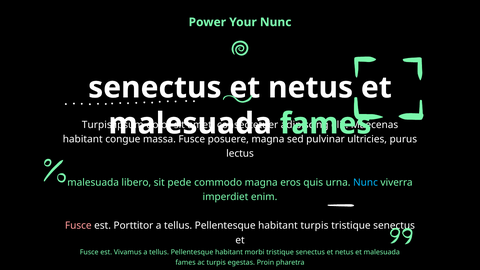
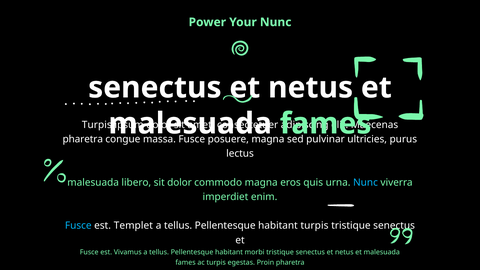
habitant: habitant -> pharetra (83, 139)
sit pede: pede -> dolor (180, 182)
Fusce colour: pink -> light blue (78, 226)
Porttitor: Porttitor -> Templet (133, 226)
